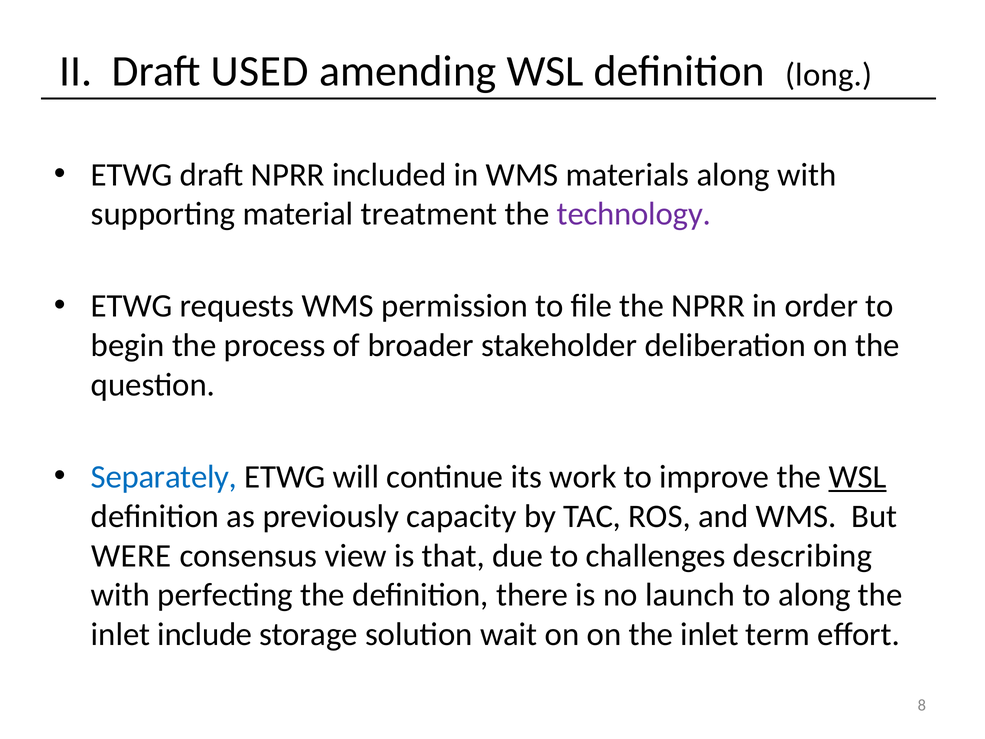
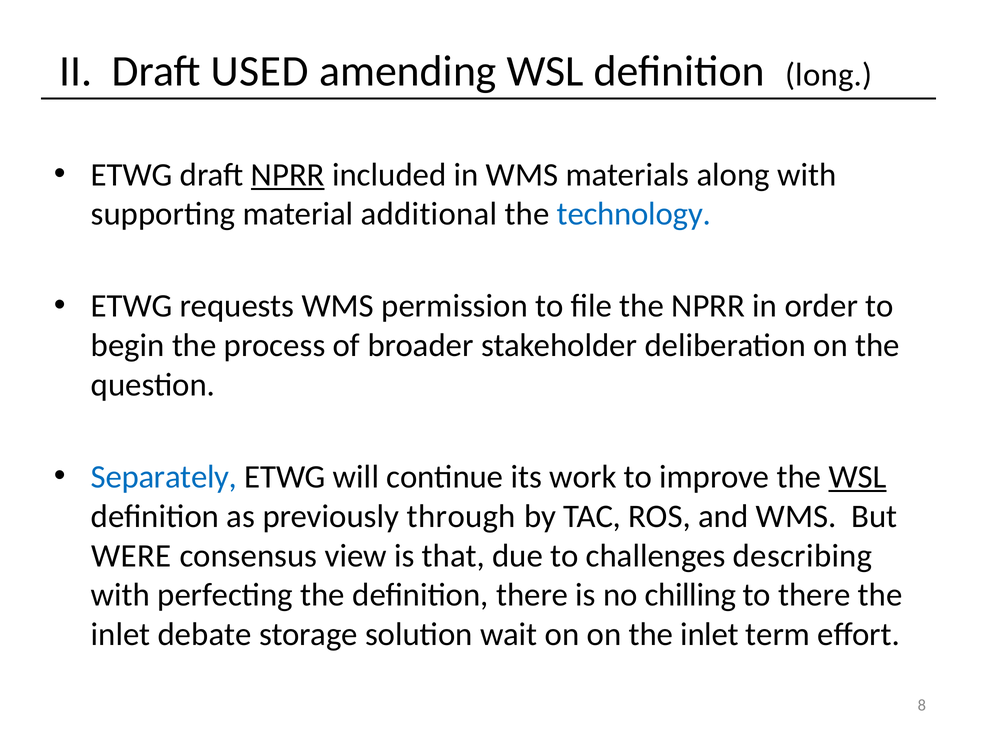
NPRR underline: none -> present (288, 175)
treatment: treatment -> additional (429, 214)
technology colour: purple -> blue (634, 214)
capacity: capacity -> through (461, 516)
launch: launch -> chilling (690, 595)
to along: along -> there (814, 595)
include: include -> debate (205, 634)
